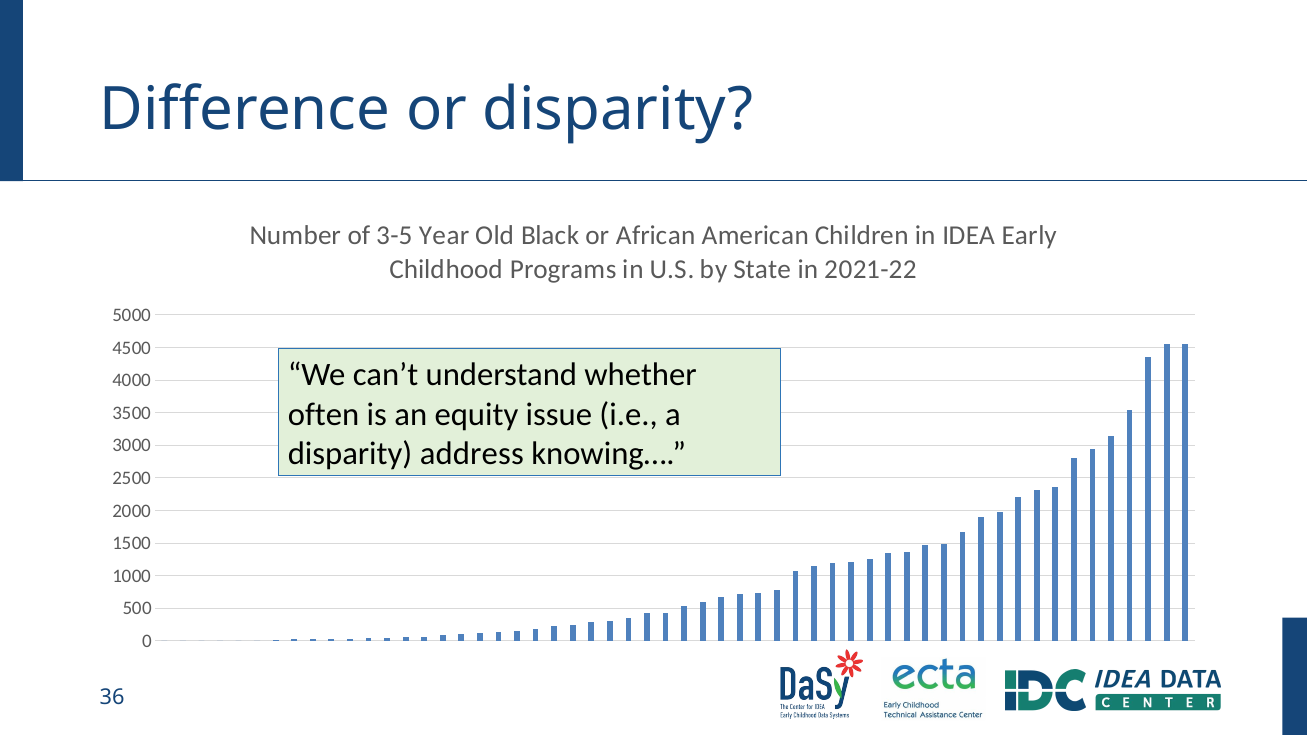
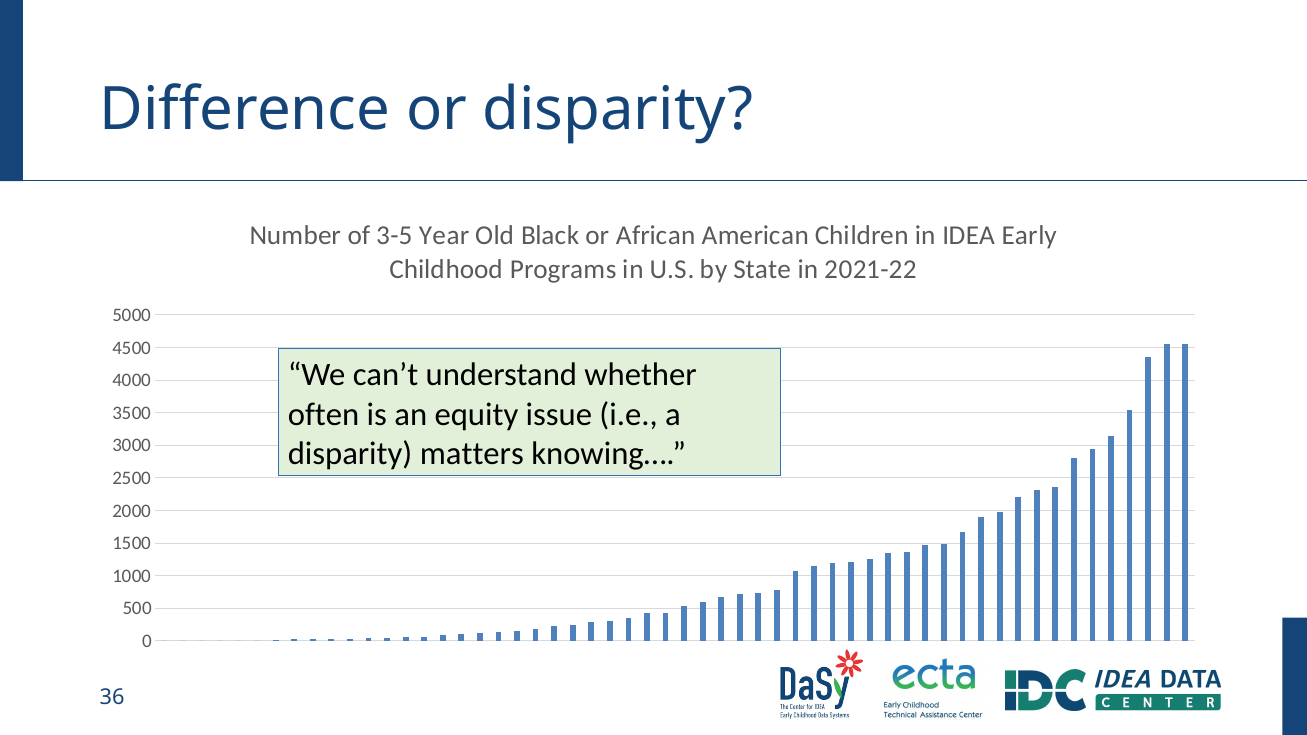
address: address -> matters (472, 454)
